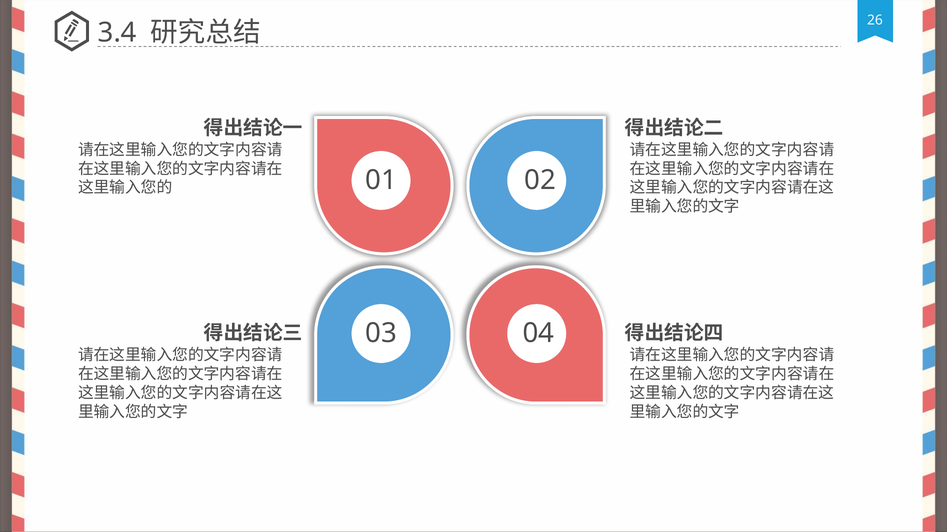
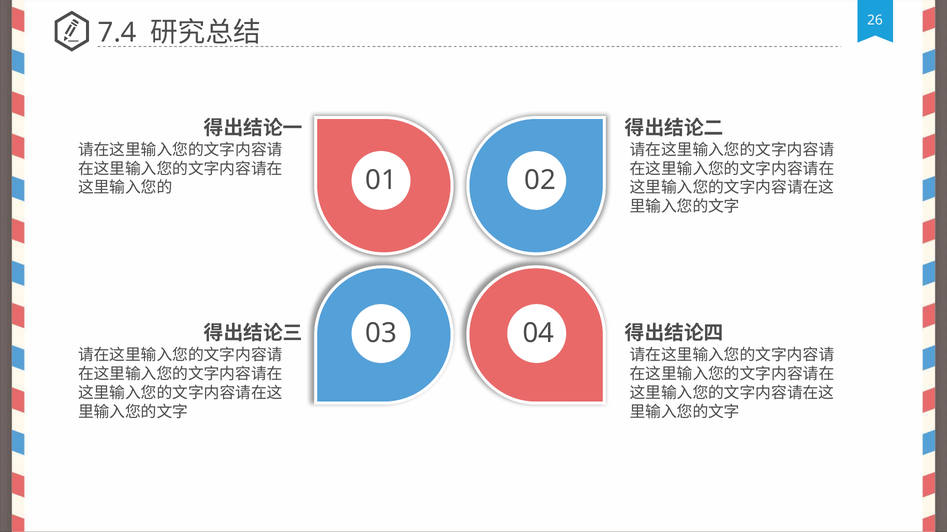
3.4: 3.4 -> 7.4 (117, 33)
